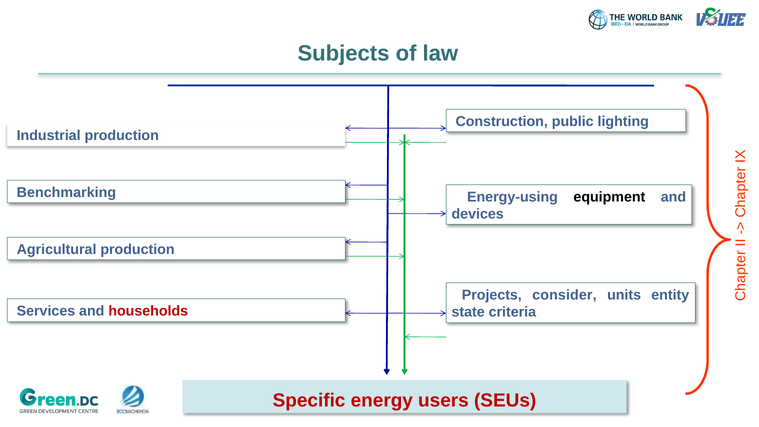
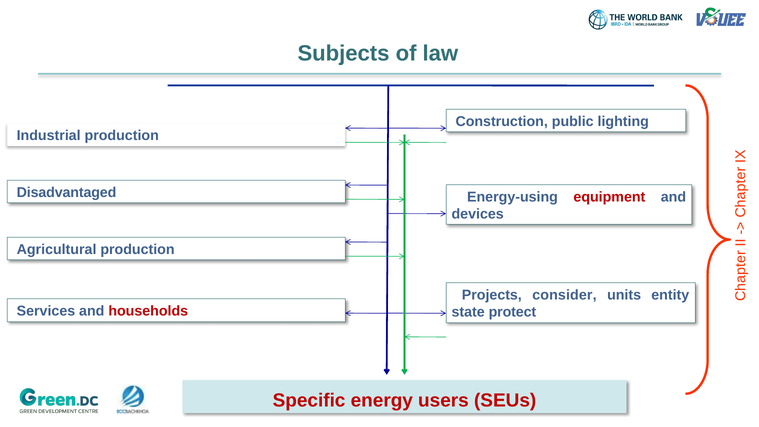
Benchmarking: Benchmarking -> Disadvantaged (67, 193)
equipment colour: black -> red (609, 197)
criteria: criteria -> protect (512, 312)
